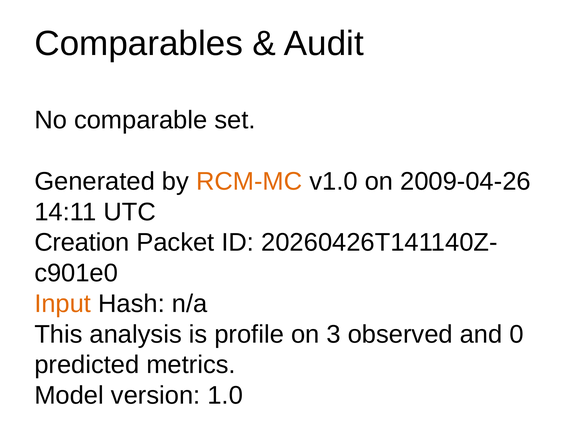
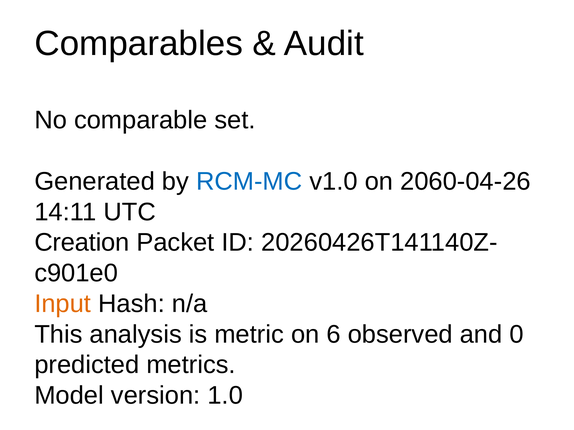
RCM-MC colour: orange -> blue (249, 182)
2009-04-26: 2009-04-26 -> 2060-04-26 (465, 182)
profile: profile -> metric (249, 335)
3: 3 -> 6 (334, 335)
